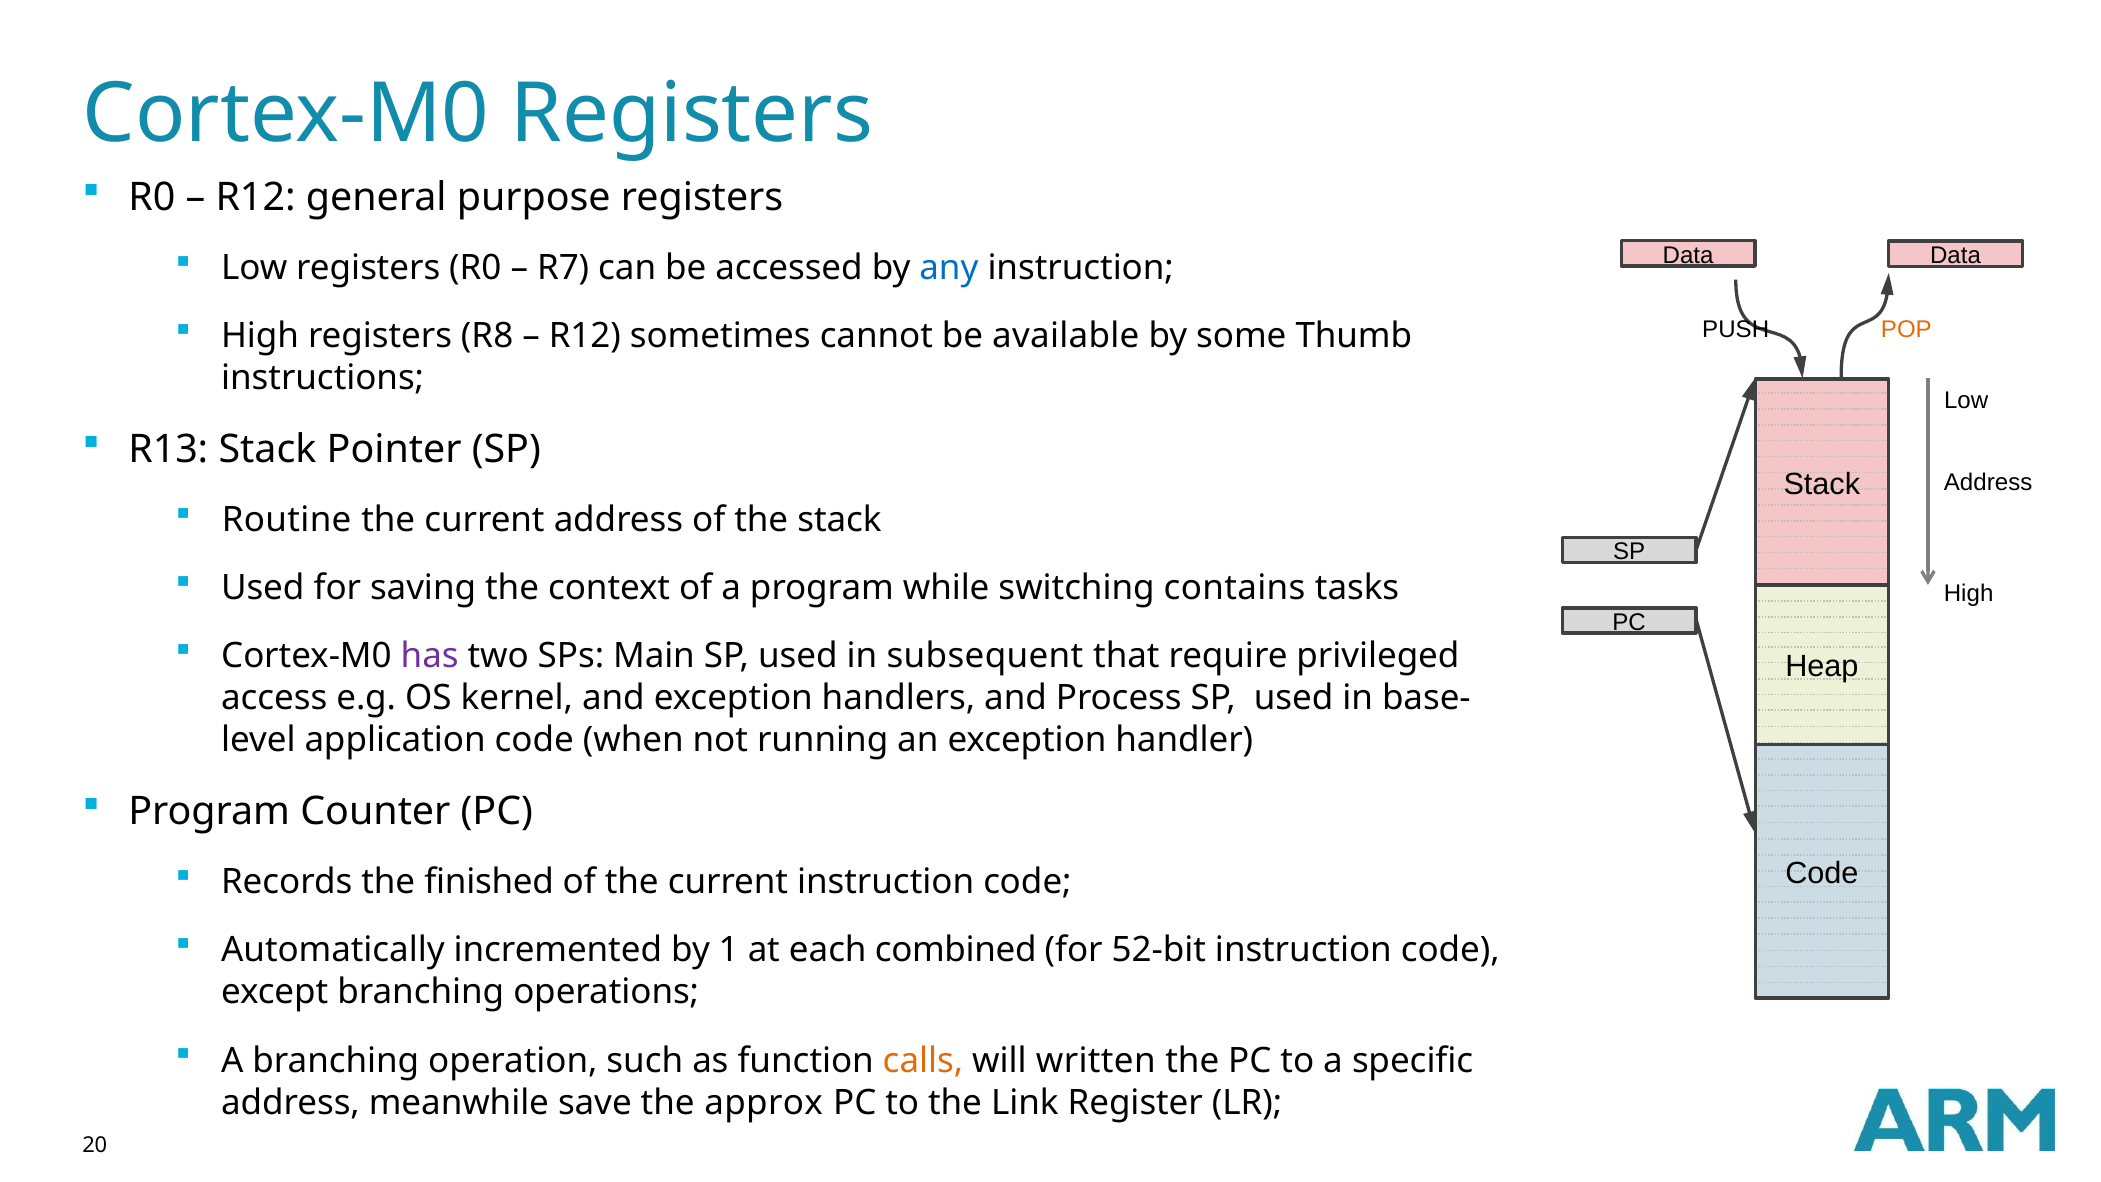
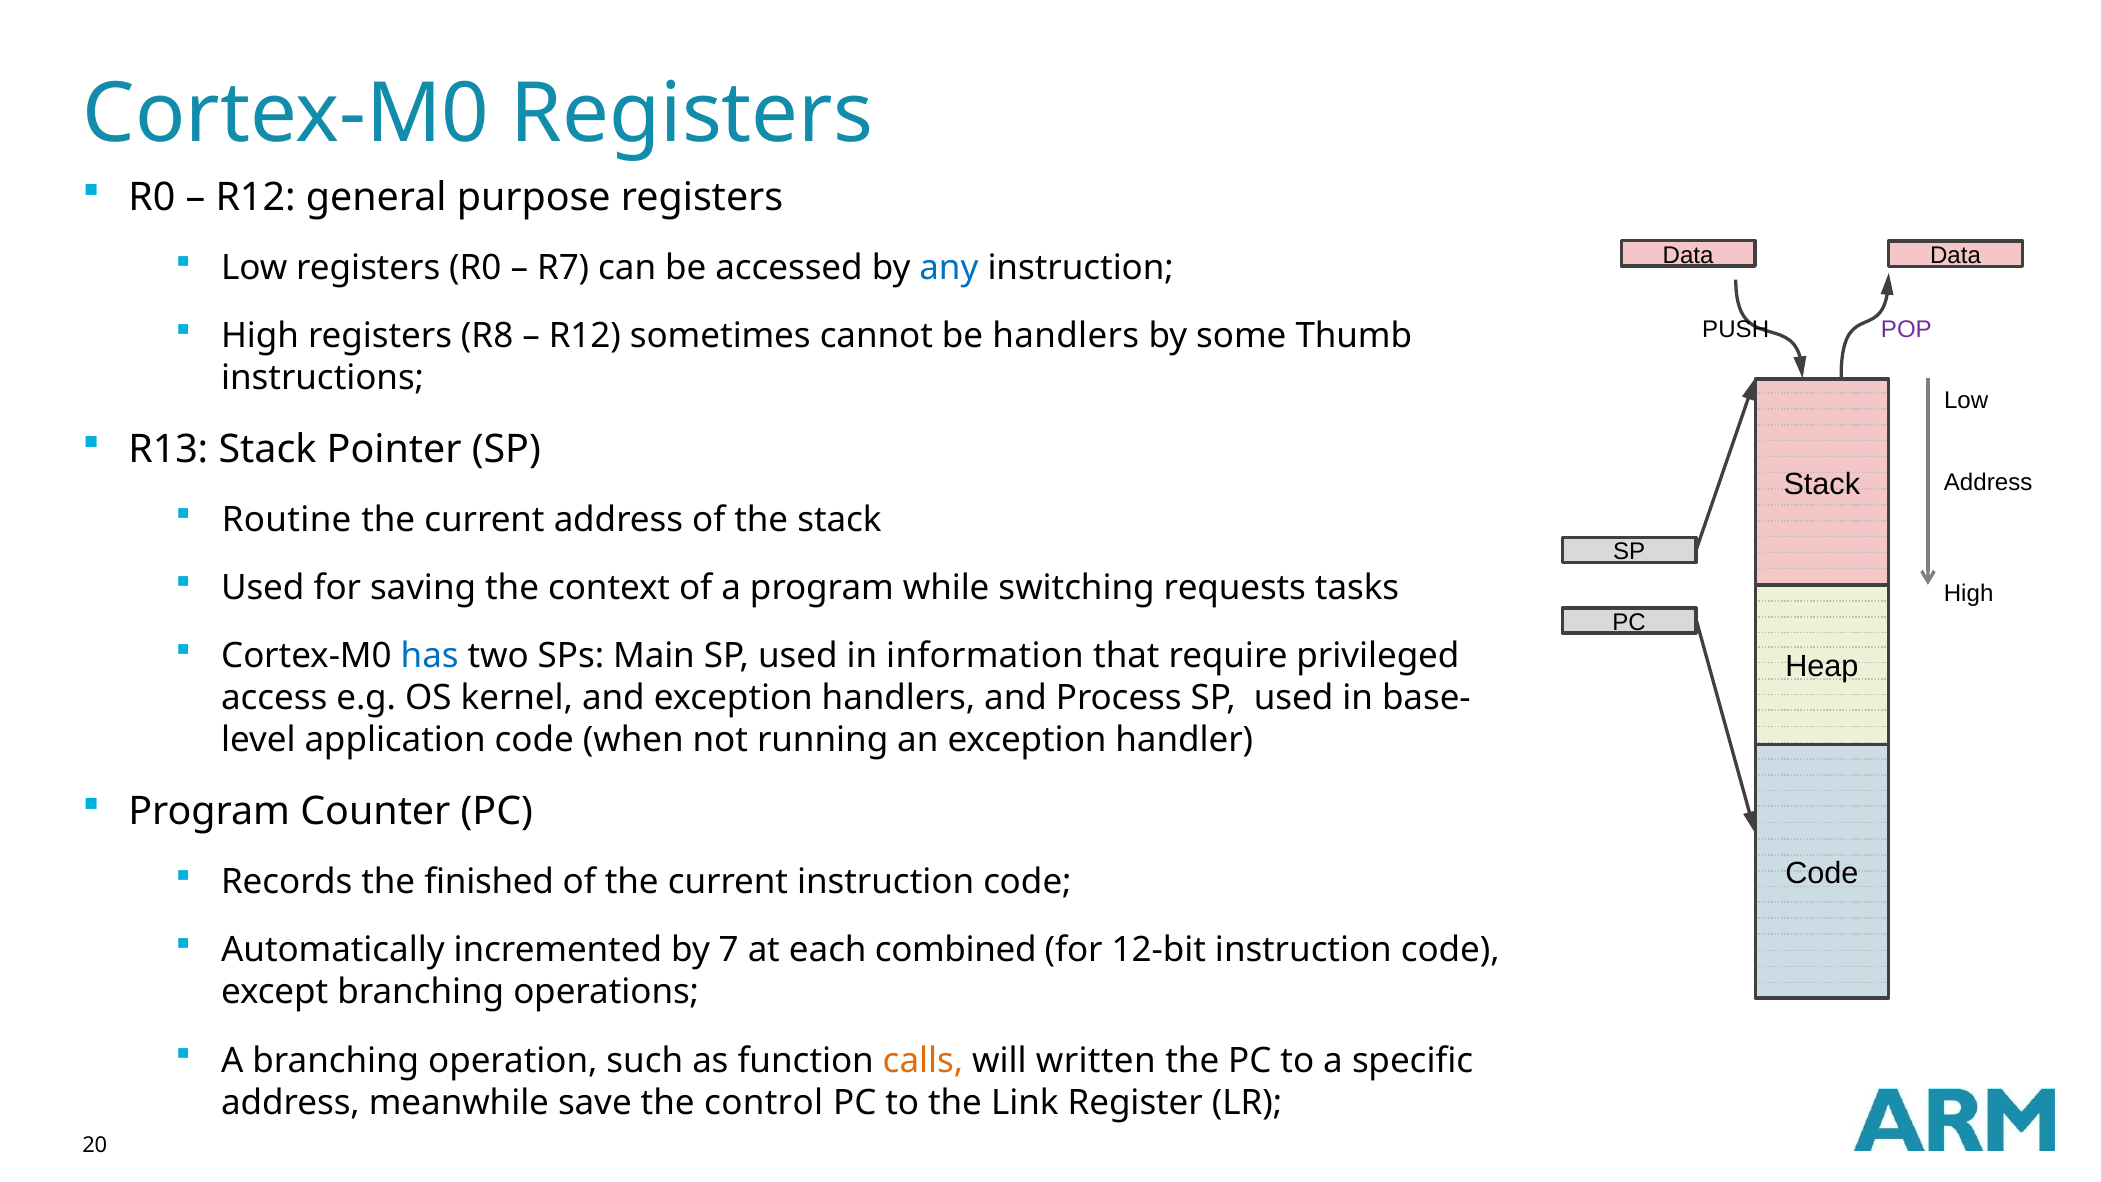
be available: available -> handlers (1066, 336)
POP colour: orange -> purple (1906, 330)
contains: contains -> requests (1235, 588)
has colour: purple -> blue (430, 656)
subsequent: subsequent -> information (985, 656)
1: 1 -> 7 (729, 951)
52-bit: 52-bit -> 12-bit (1159, 951)
approx: approx -> control (764, 1103)
